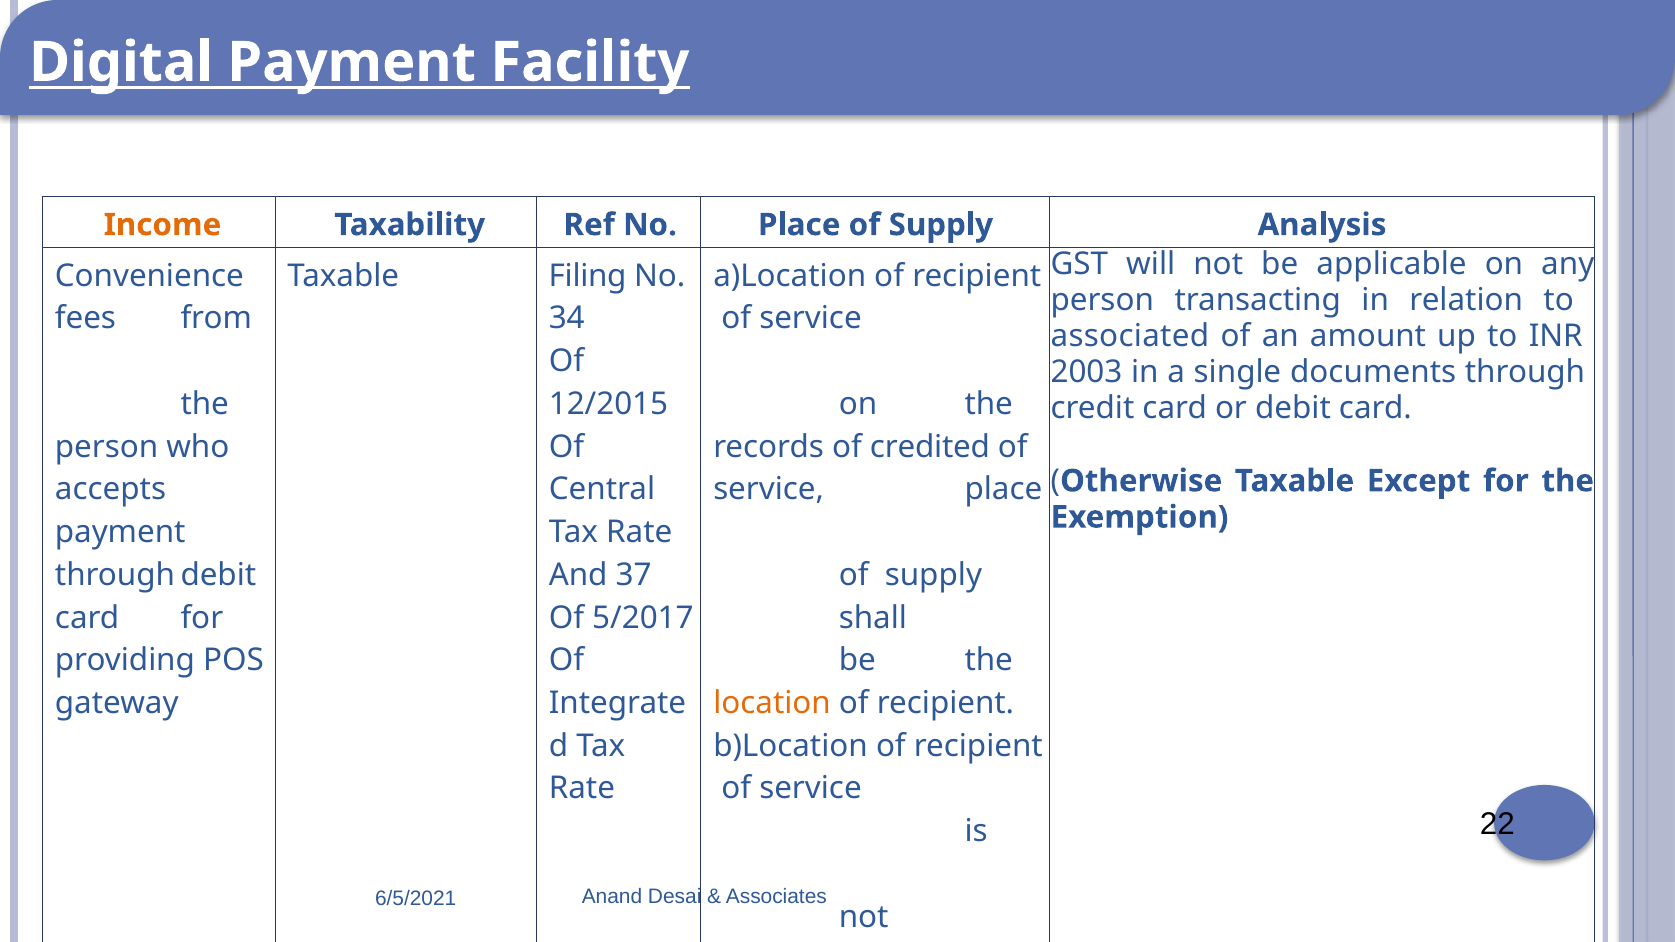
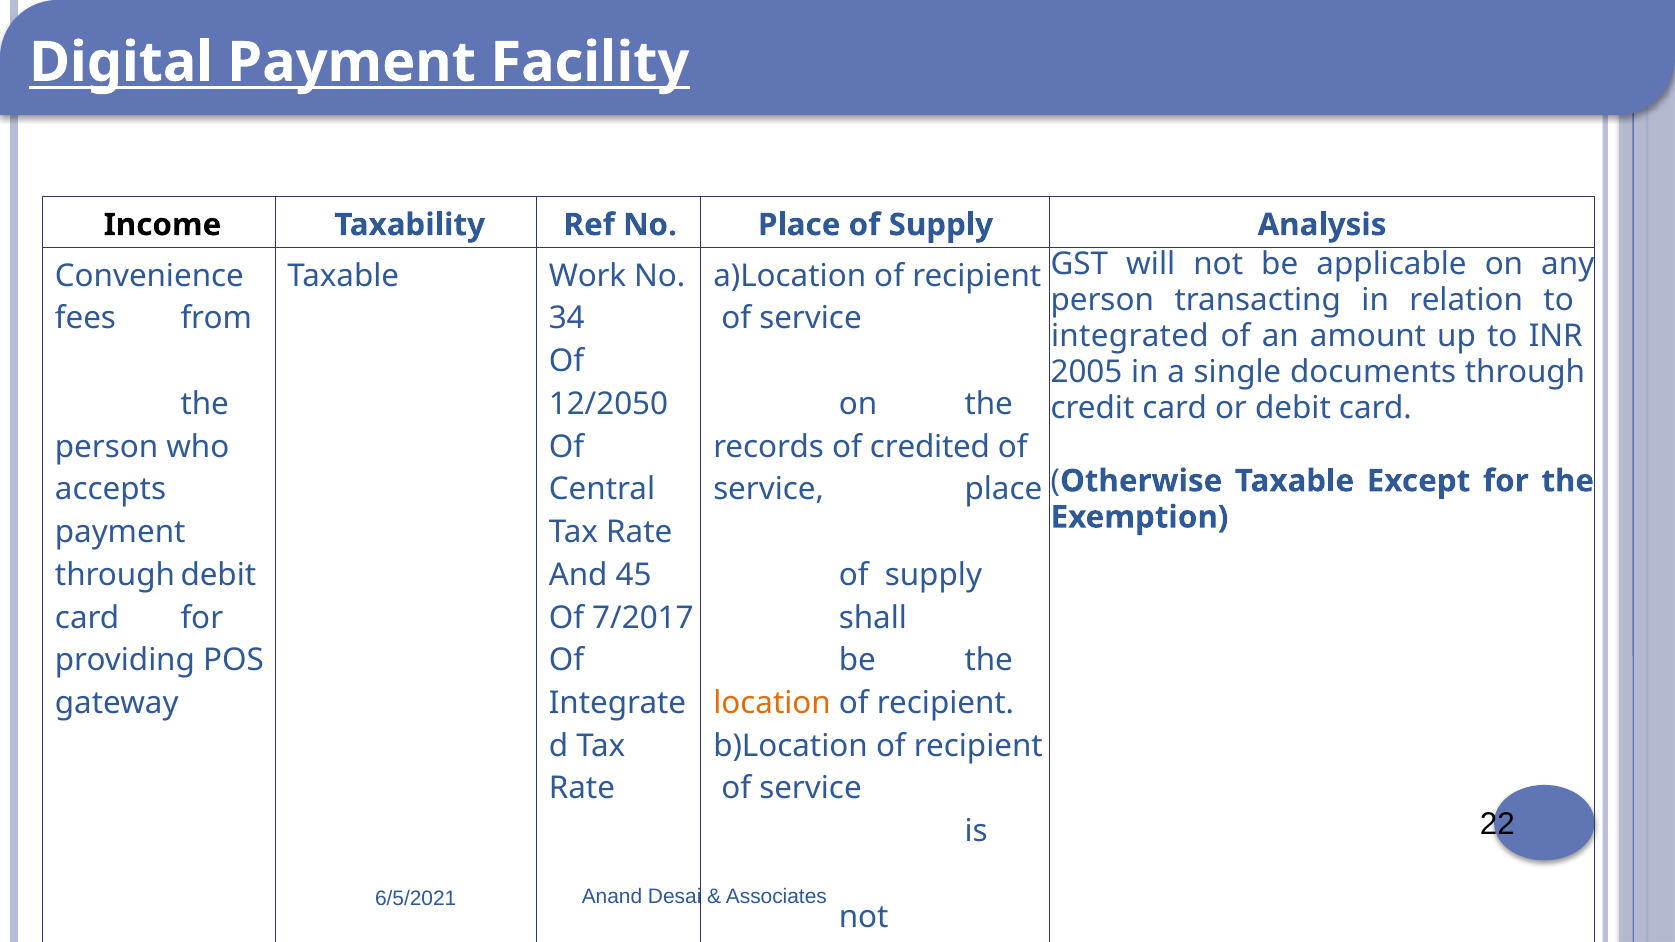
Income colour: orange -> black (162, 225)
Filing: Filing -> Work (588, 276)
associated: associated -> integrated (1130, 336)
2003: 2003 -> 2005 (1087, 372)
12/2015: 12/2015 -> 12/2050 (608, 404)
37: 37 -> 45 (634, 575)
5/2017: 5/2017 -> 7/2017 (643, 618)
